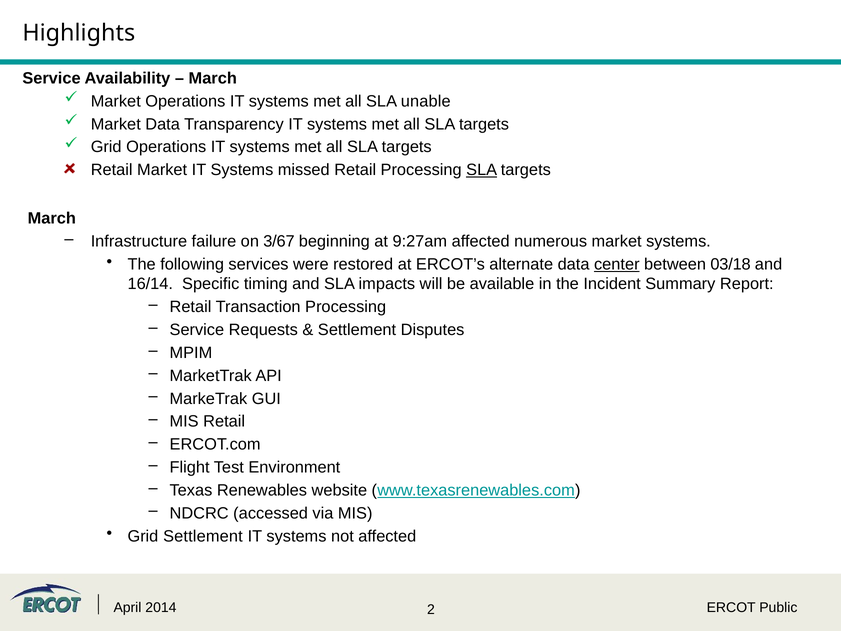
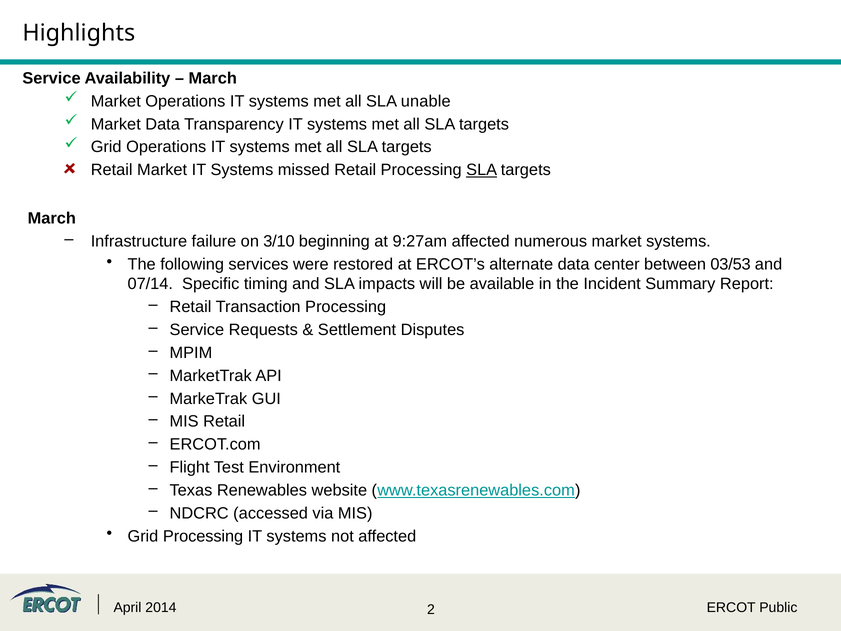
3/67: 3/67 -> 3/10 (279, 241)
center underline: present -> none (617, 264)
03/18: 03/18 -> 03/53 (731, 264)
16/14: 16/14 -> 07/14 (150, 284)
Grid Settlement: Settlement -> Processing (203, 536)
